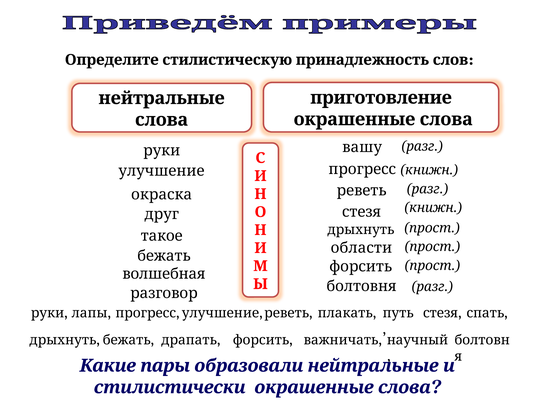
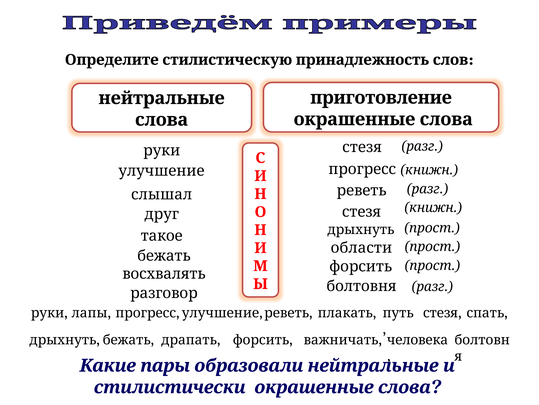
руки вашу: вашу -> стезя (362, 147)
окраска: окраска -> слышал (162, 194)
волшебная: волшебная -> восхвалять (164, 273)
научный: научный -> человека (417, 340)
